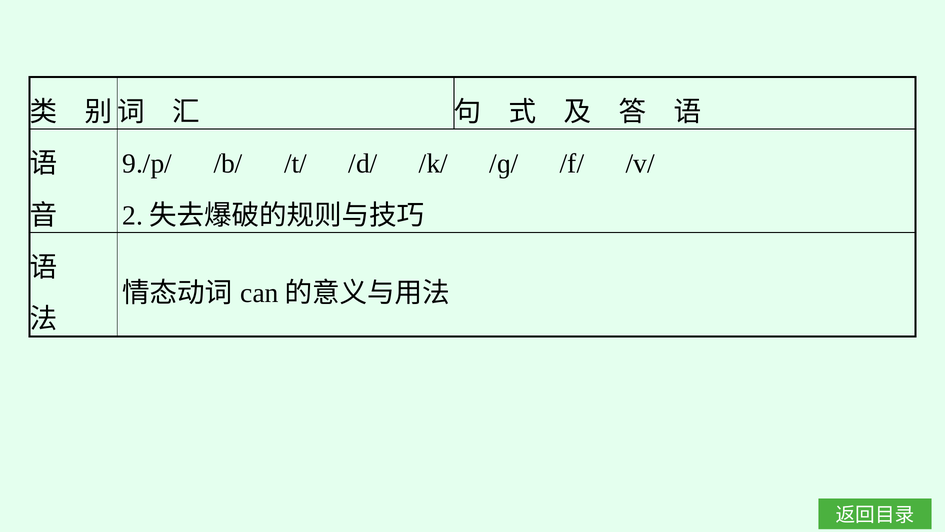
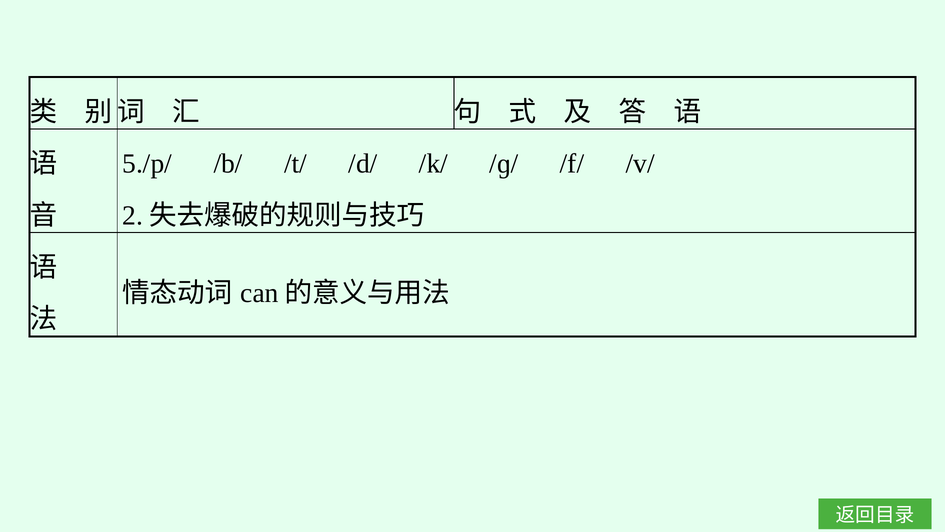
9./p/: 9./p/ -> 5./p/ (147, 164)
